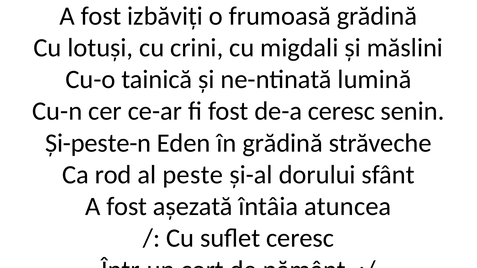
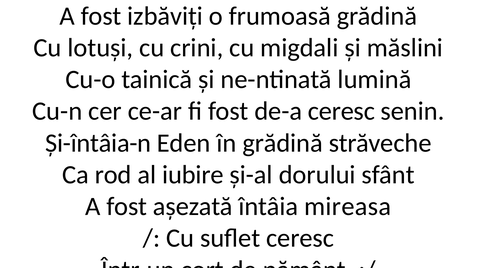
Și-peste-n: Și-peste-n -> Și-întâia-n (98, 143)
peste: peste -> iubire (193, 175)
atuncea: atuncea -> mireasa (348, 207)
